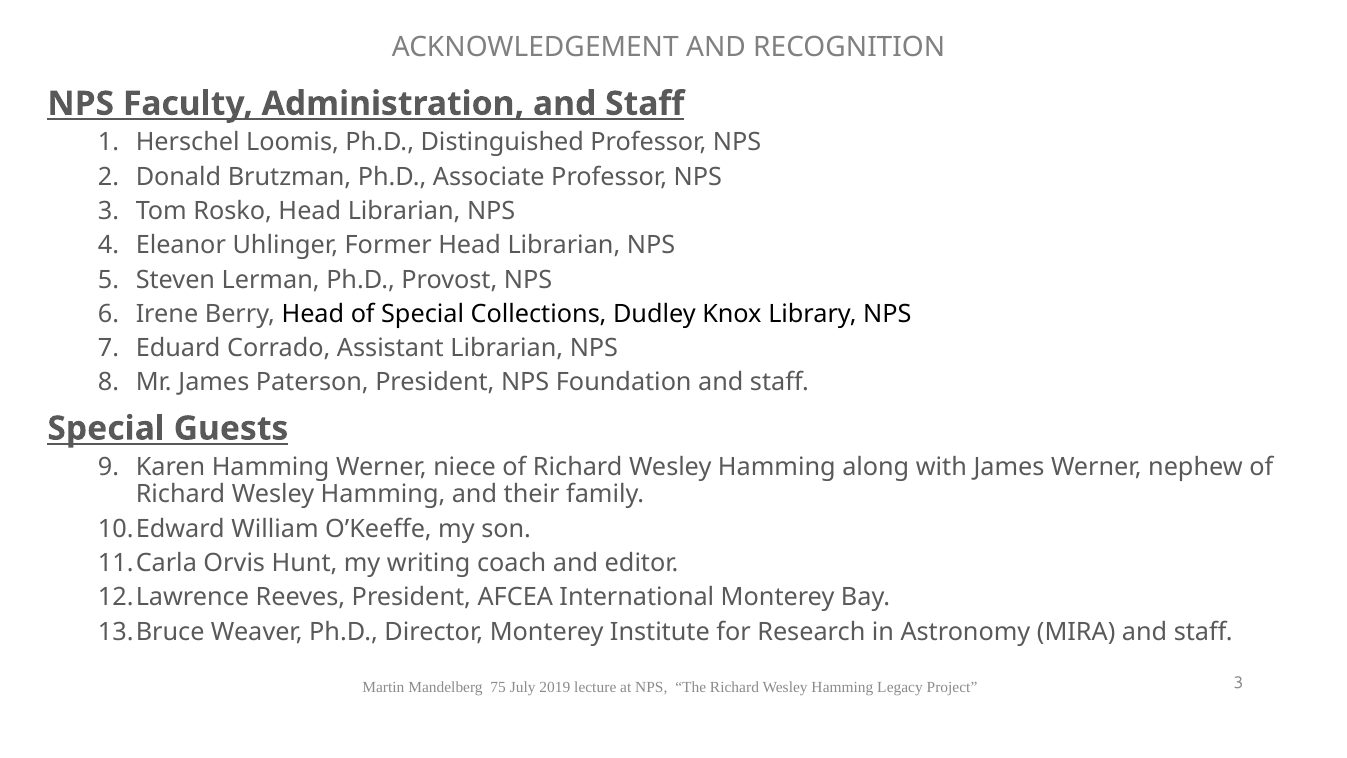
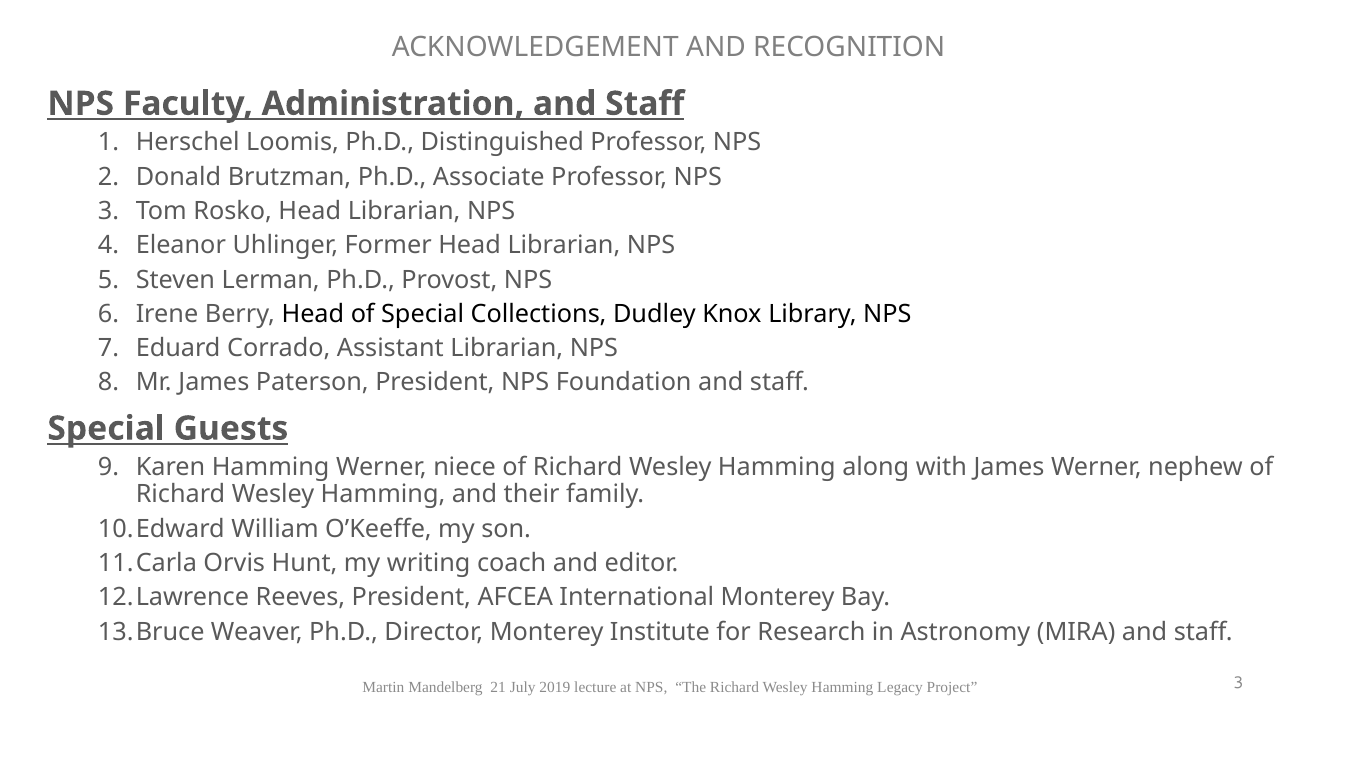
75: 75 -> 21 (498, 687)
